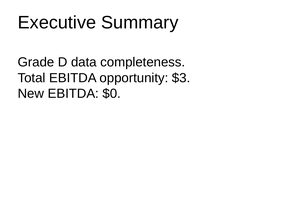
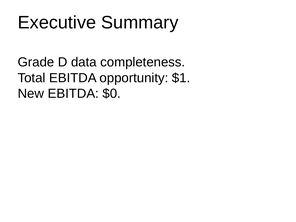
$3: $3 -> $1 (181, 78)
